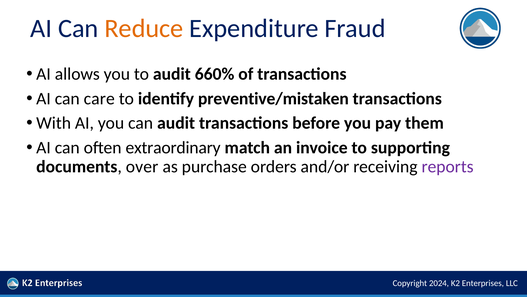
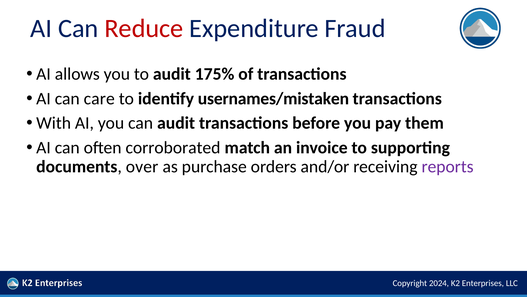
Reduce colour: orange -> red (144, 29)
660%: 660% -> 175% (215, 74)
preventive/mistaken: preventive/mistaken -> usernames/mistaken (273, 98)
extraordinary: extraordinary -> corroborated (173, 147)
